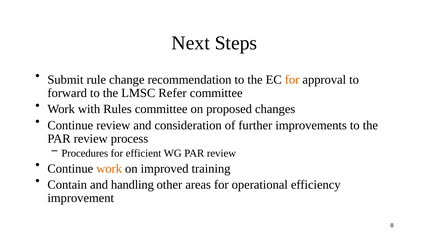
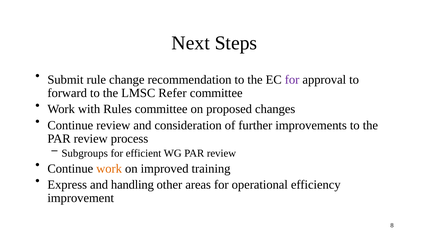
for colour: orange -> purple (292, 80)
Procedures: Procedures -> Subgroups (85, 153)
Contain: Contain -> Express (67, 185)
